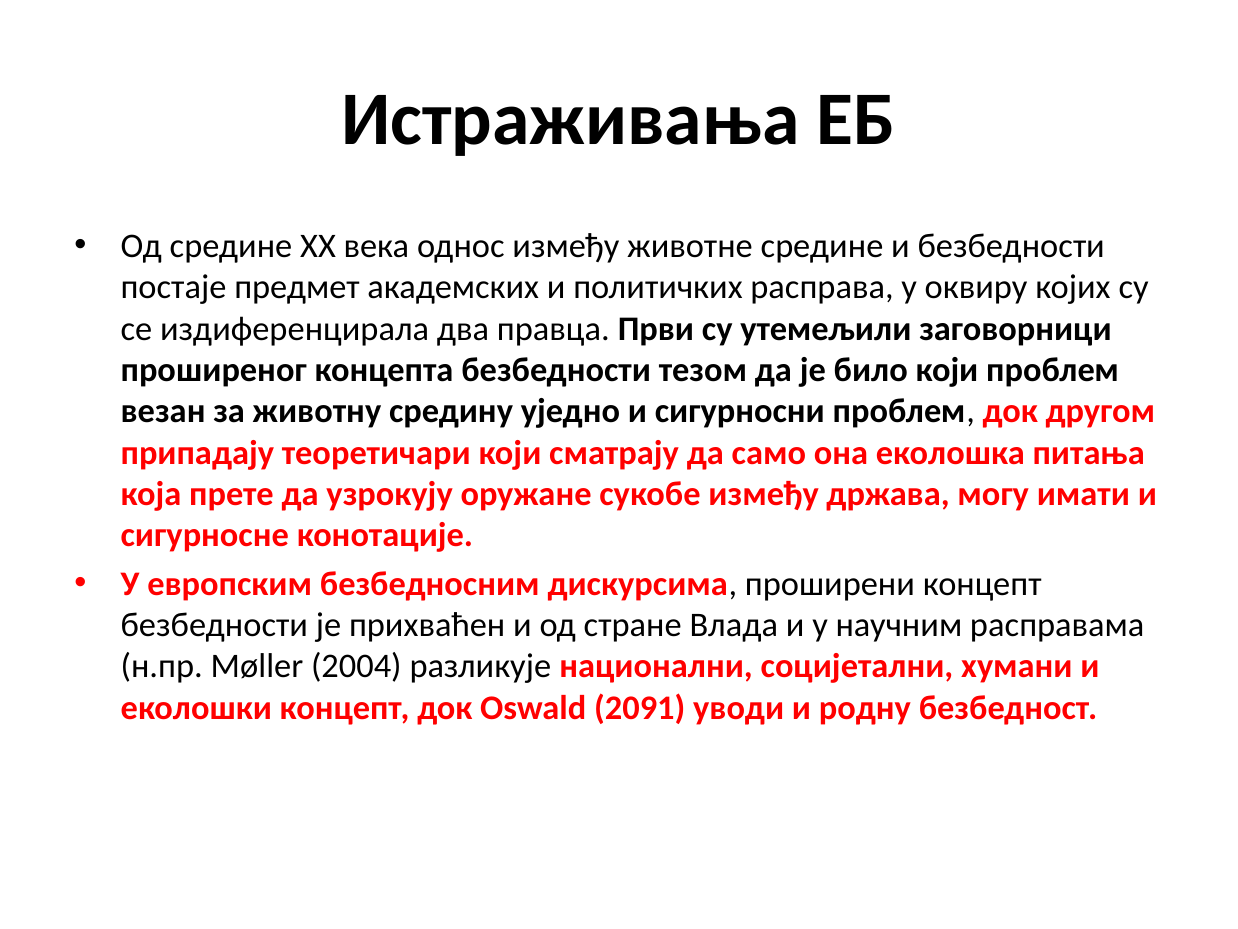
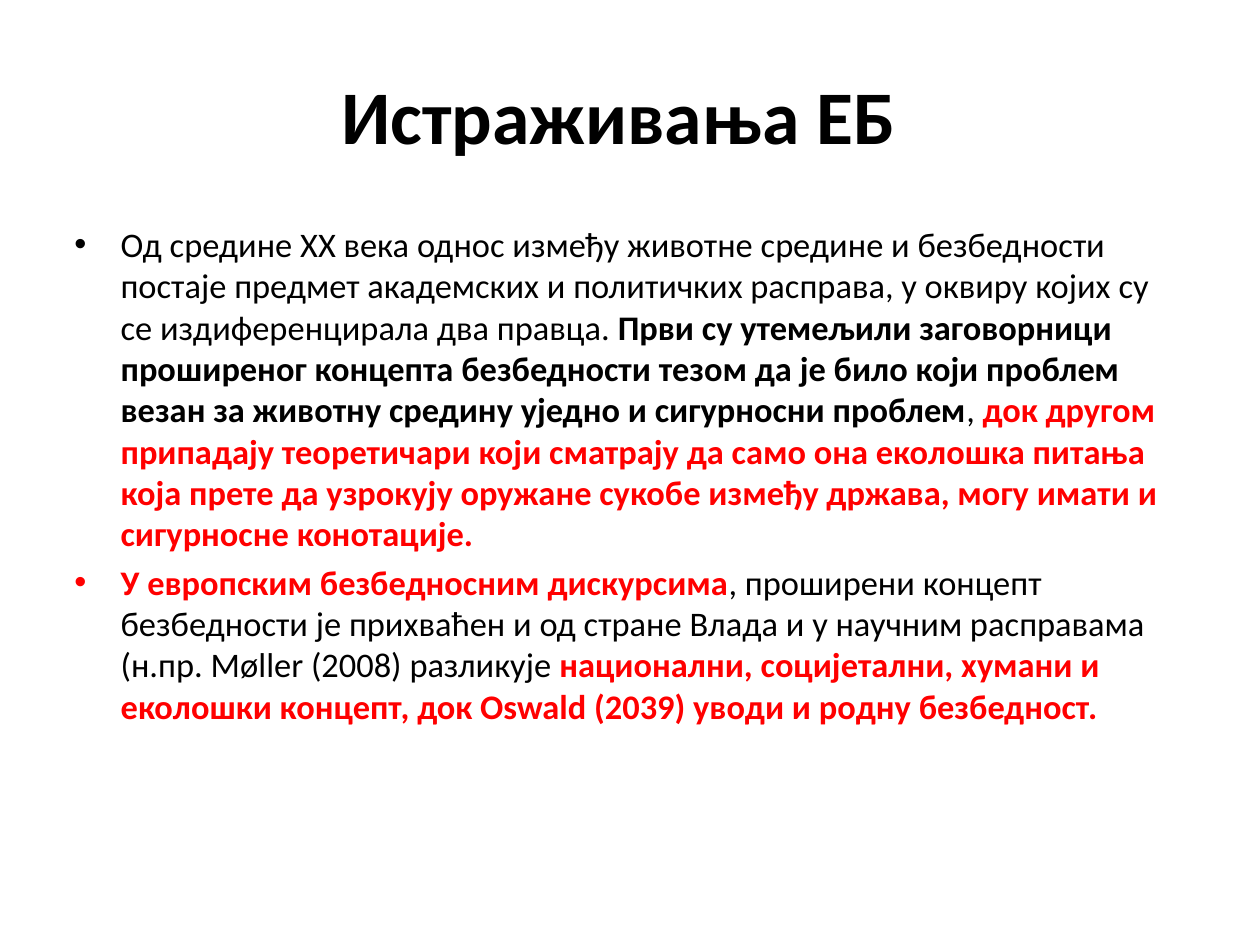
2004: 2004 -> 2008 (356, 666)
2091: 2091 -> 2039 (640, 707)
